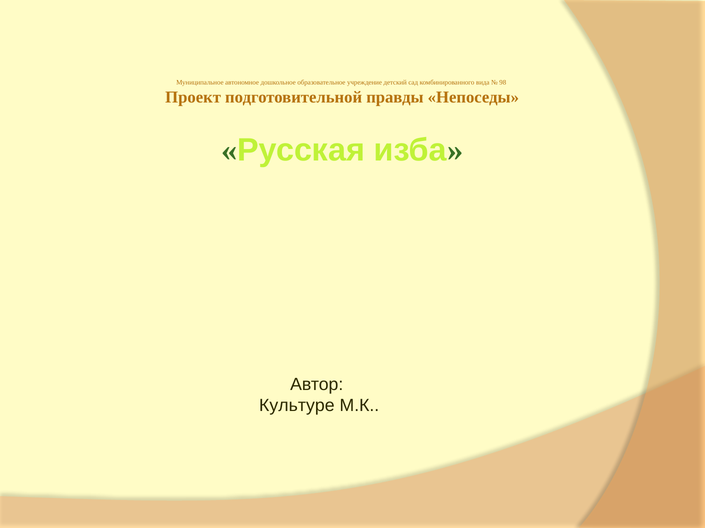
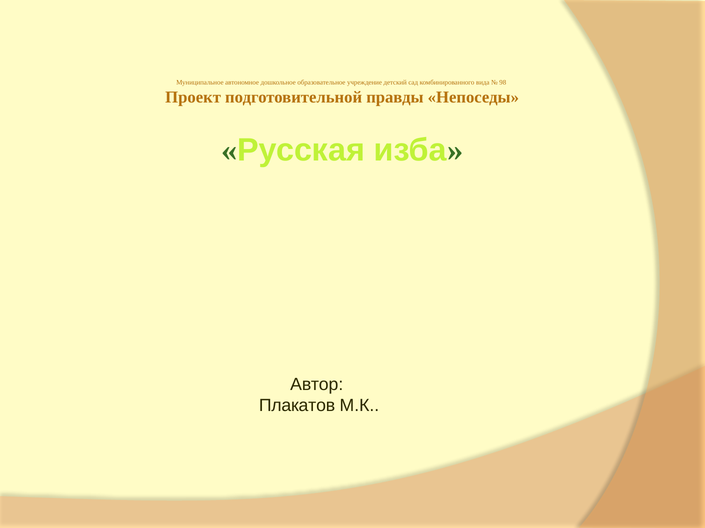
Культуре: Культуре -> Плакатов (297, 406)
